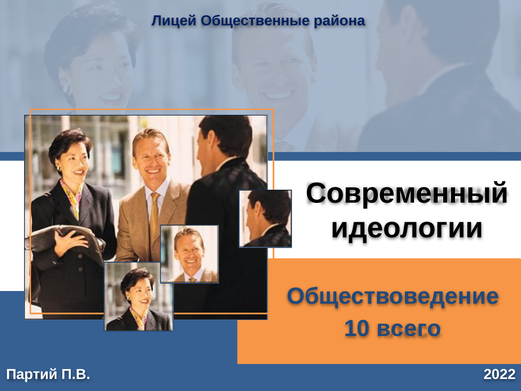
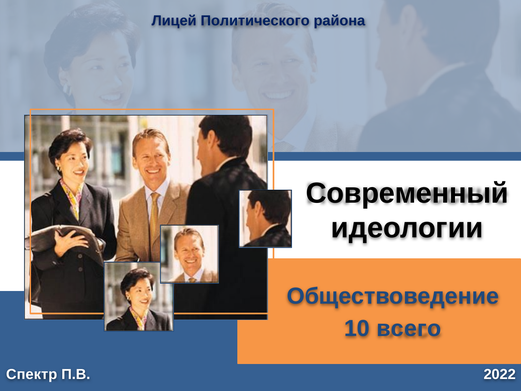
Общественные: Общественные -> Политического (255, 21)
Партий: Партий -> Спектр (32, 374)
